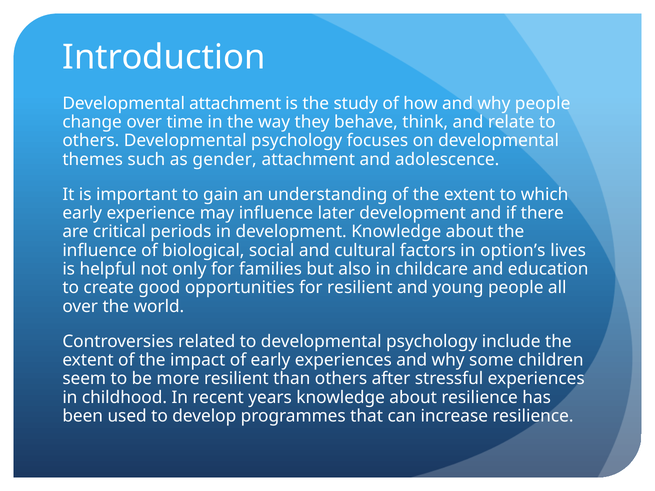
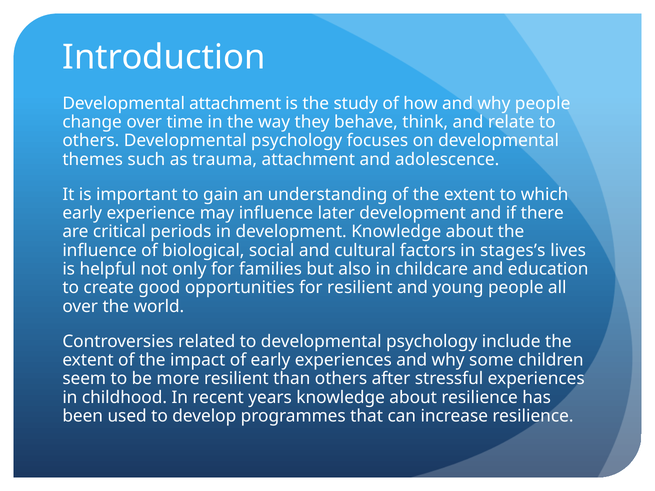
gender: gender -> trauma (225, 159)
option’s: option’s -> stages’s (513, 250)
